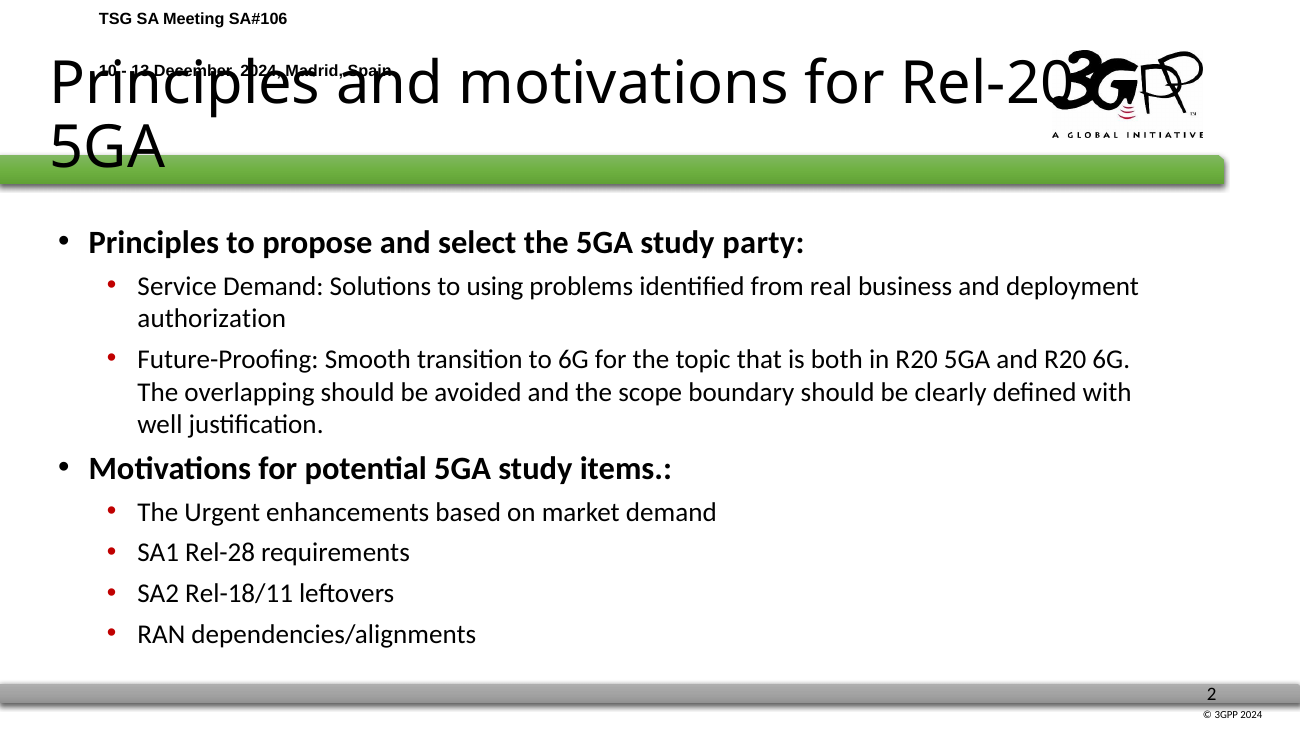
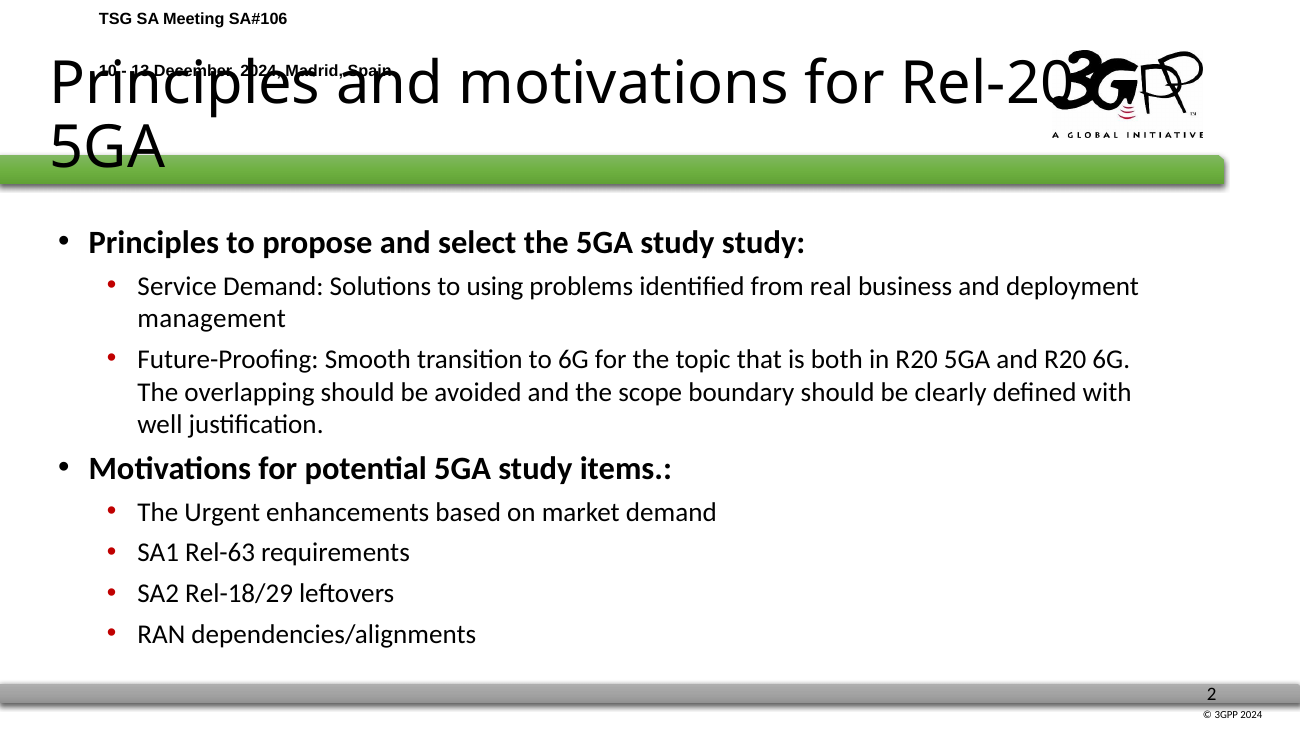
study party: party -> study (764, 243)
authorization: authorization -> management (212, 319)
Rel-28: Rel-28 -> Rel-63 (220, 553)
Rel-18/11: Rel-18/11 -> Rel-18/29 (239, 594)
